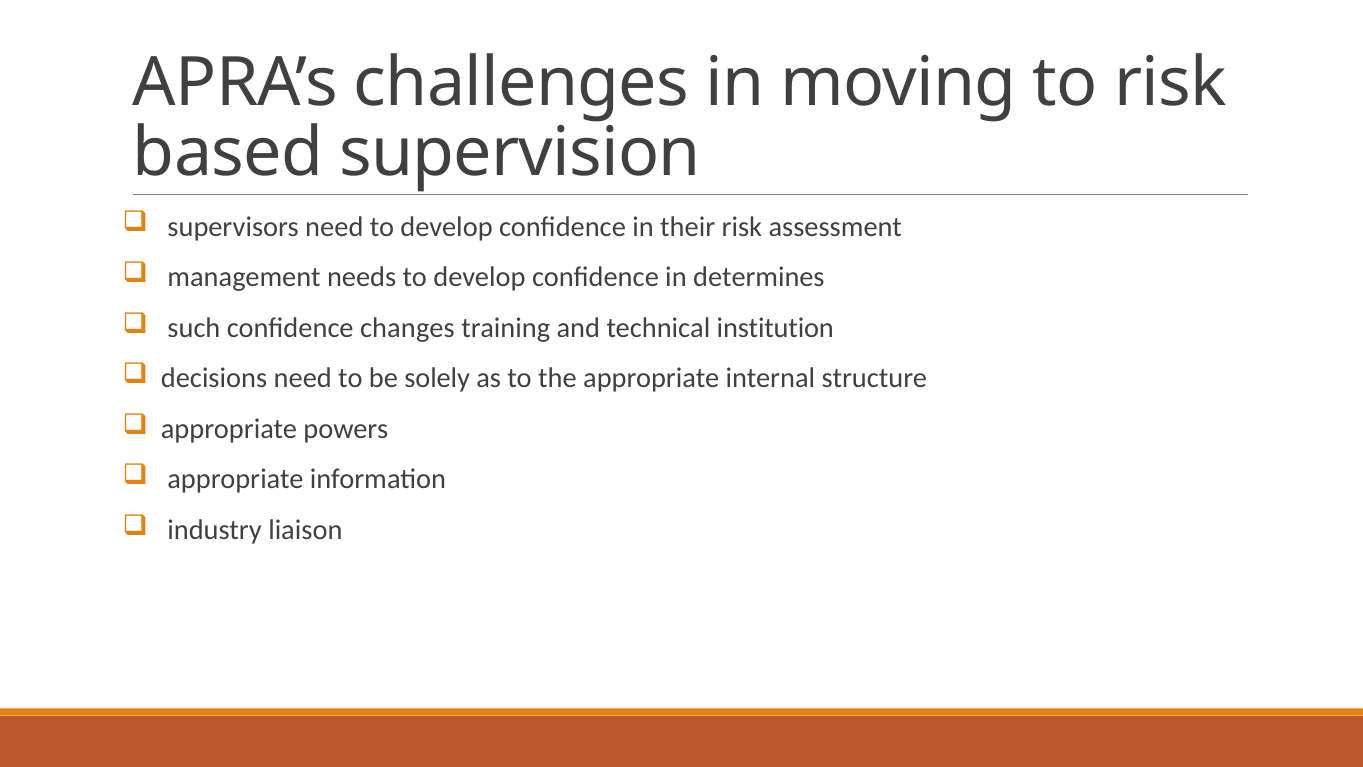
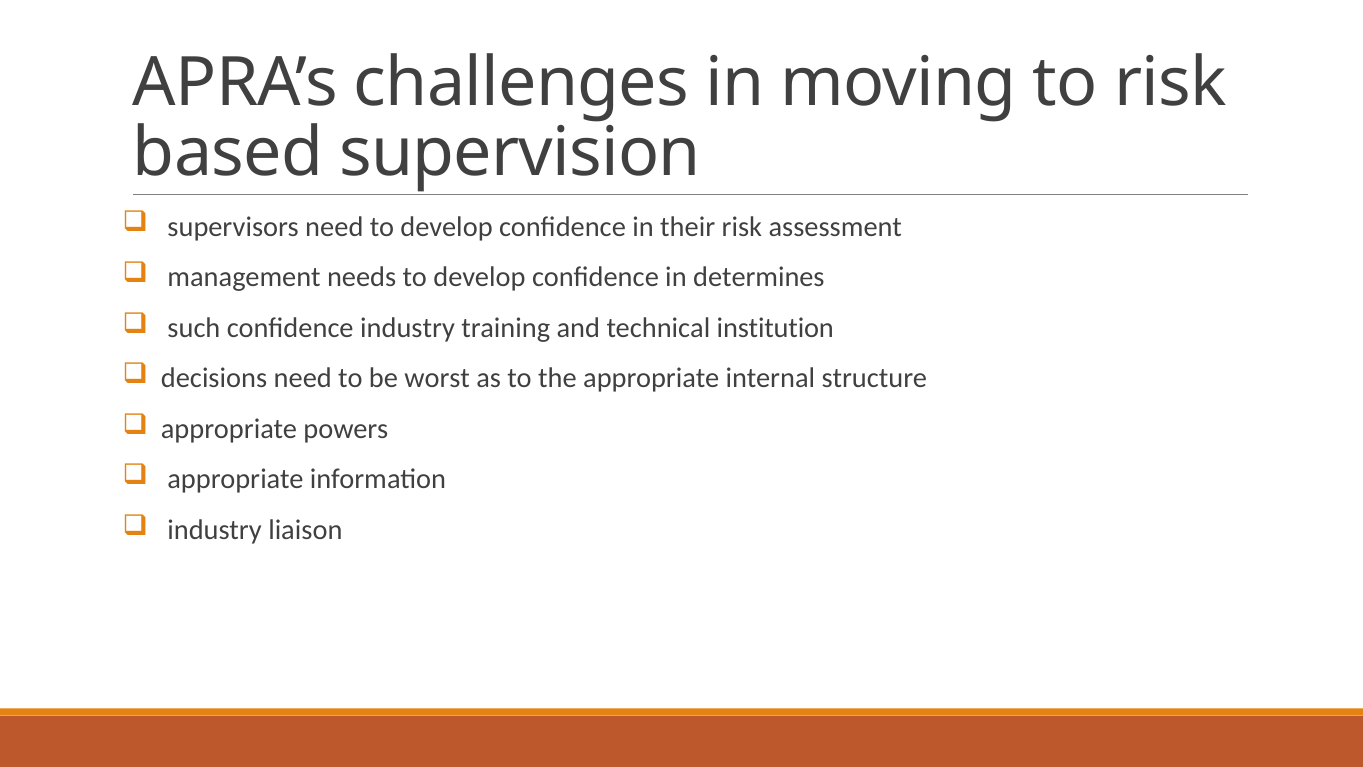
confidence changes: changes -> industry (408, 328)
solely: solely -> worst (437, 378)
